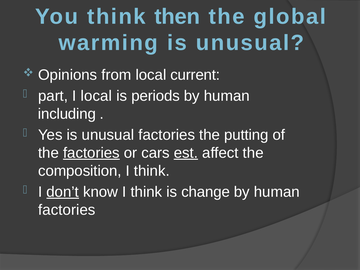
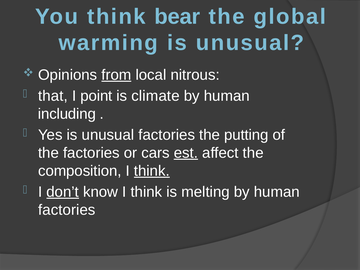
then: then -> bear (177, 17)
from underline: none -> present (116, 75)
current: current -> nitrous (195, 75)
part: part -> that (53, 96)
I local: local -> point (96, 96)
periods: periods -> climate (155, 96)
factories underline: present -> none (91, 153)
think underline: none -> present (152, 171)
change: change -> melting (206, 192)
